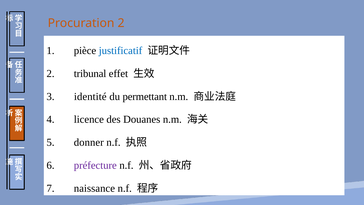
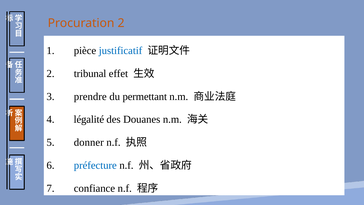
identité: identité -> prendre (90, 96)
licence: licence -> légalité (89, 119)
préfecture colour: purple -> blue (95, 165)
naissance: naissance -> confiance (94, 188)
